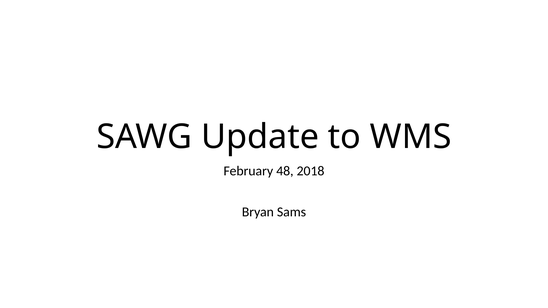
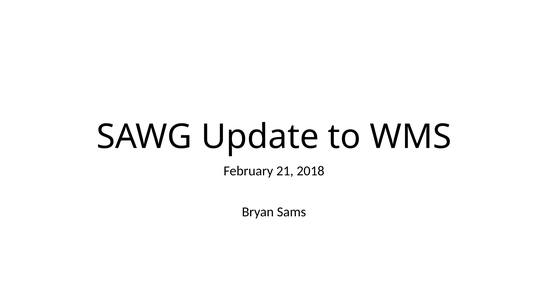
48: 48 -> 21 (285, 171)
